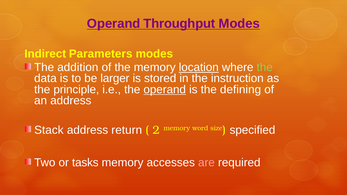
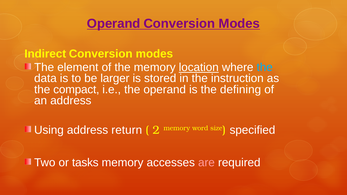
Operand Throughput: Throughput -> Conversion (179, 24)
Indirect Parameters: Parameters -> Conversion (101, 54)
addition: addition -> element (78, 67)
the colour: light green -> light blue (265, 67)
principle: principle -> compact (76, 90)
operand underline: present -> none (165, 90)
Stack: Stack -> Using (49, 130)
